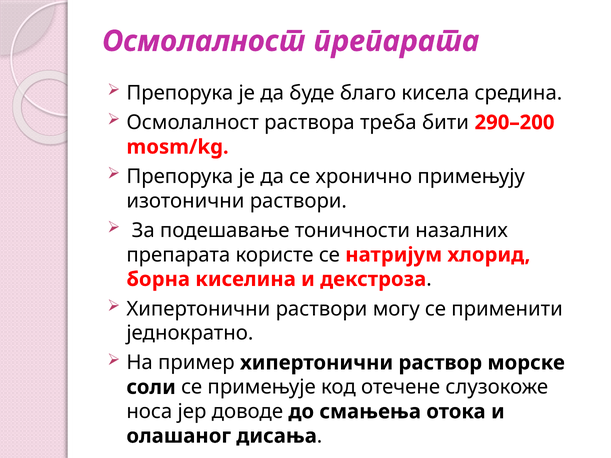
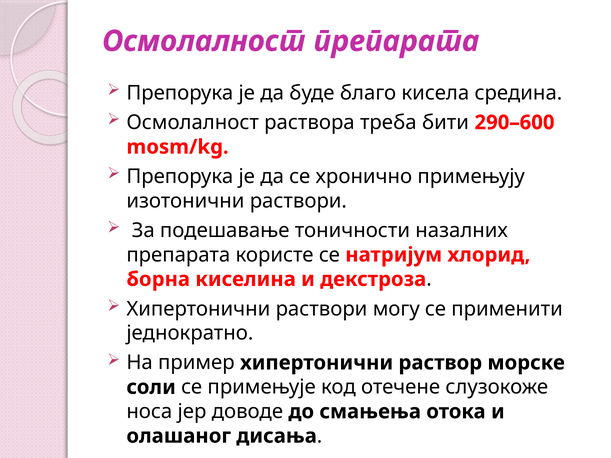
290–200: 290–200 -> 290–600 (514, 123)
